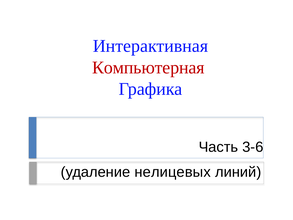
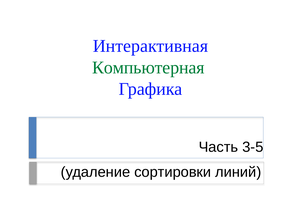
Компьютерная colour: red -> green (148, 68)
3-6: 3-6 -> 3-5 (253, 147)
нелицевых: нелицевых -> сортировки (173, 172)
